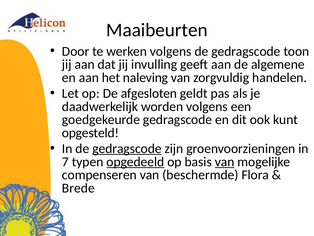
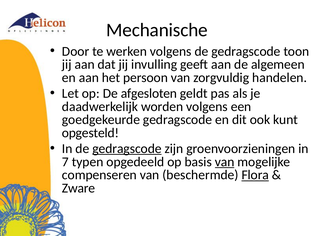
Maaibeurten: Maaibeurten -> Mechanische (157, 30)
algemene: algemene -> algemeen (278, 64)
naleving: naleving -> persoon (146, 77)
opgedeeld underline: present -> none (135, 161)
Flora underline: none -> present (255, 175)
Brede: Brede -> Zware (79, 188)
